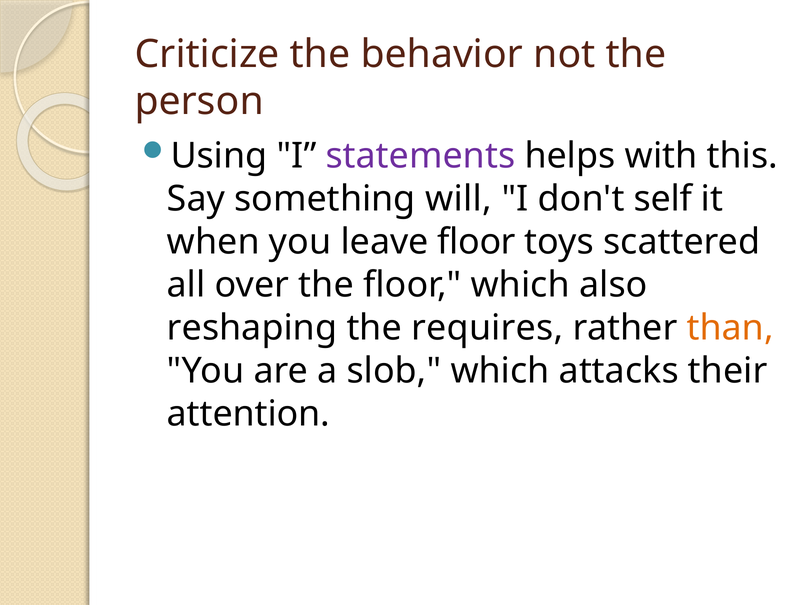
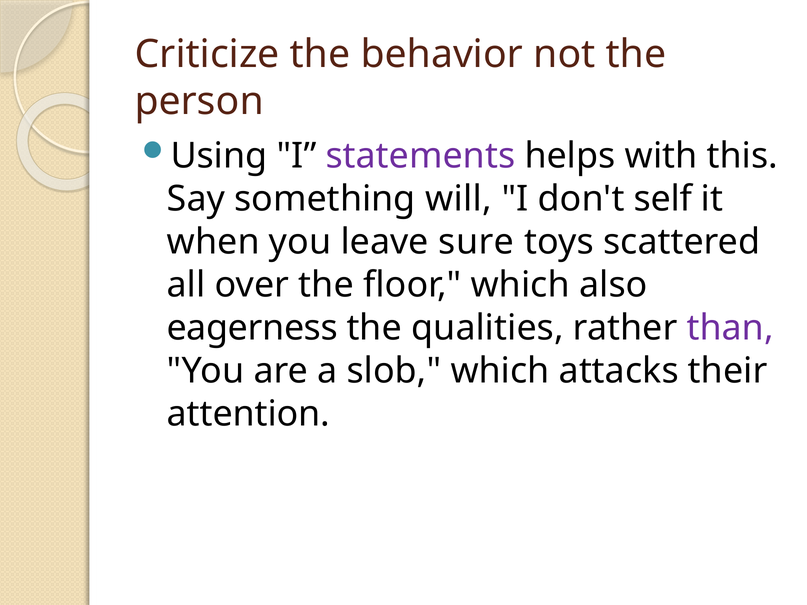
leave floor: floor -> sure (476, 242)
reshaping: reshaping -> eagerness (252, 328)
requires: requires -> qualities (487, 328)
than colour: orange -> purple (730, 328)
